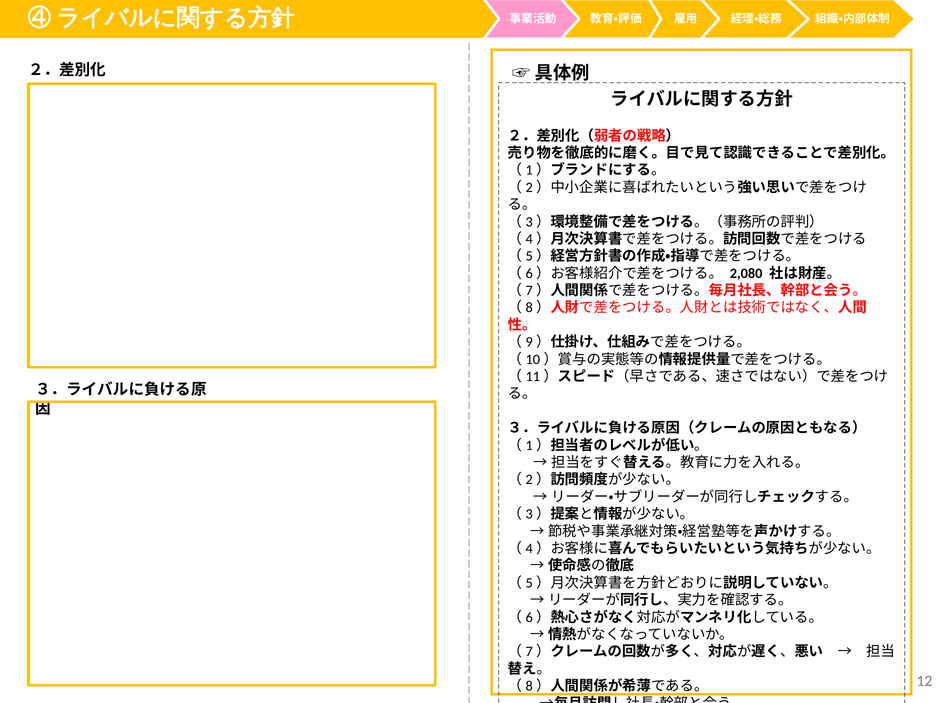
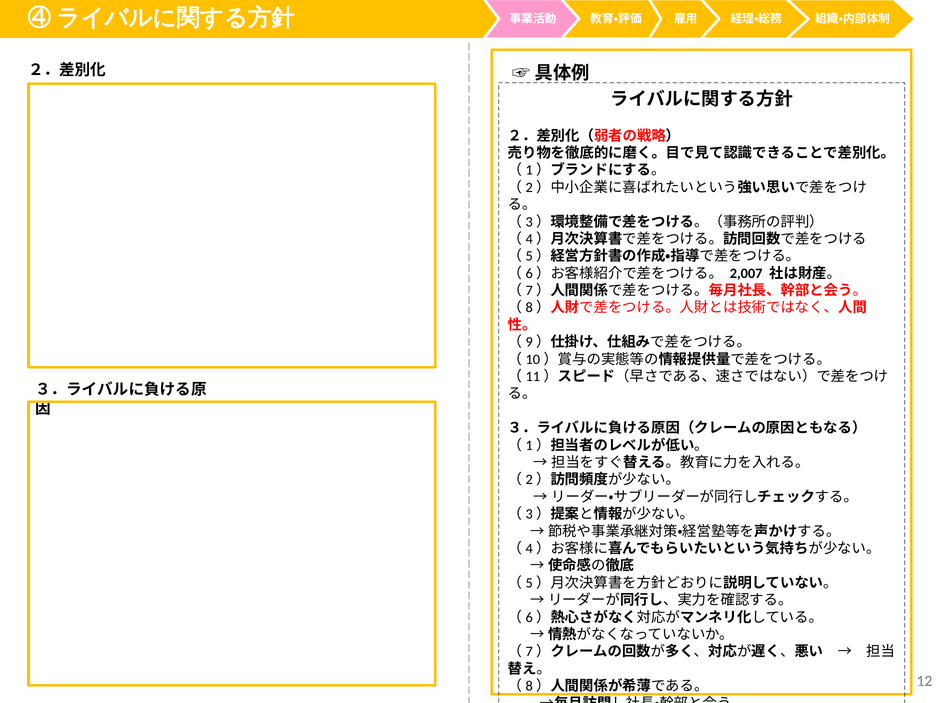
2,080: 2,080 -> 2,007 (746, 274)
